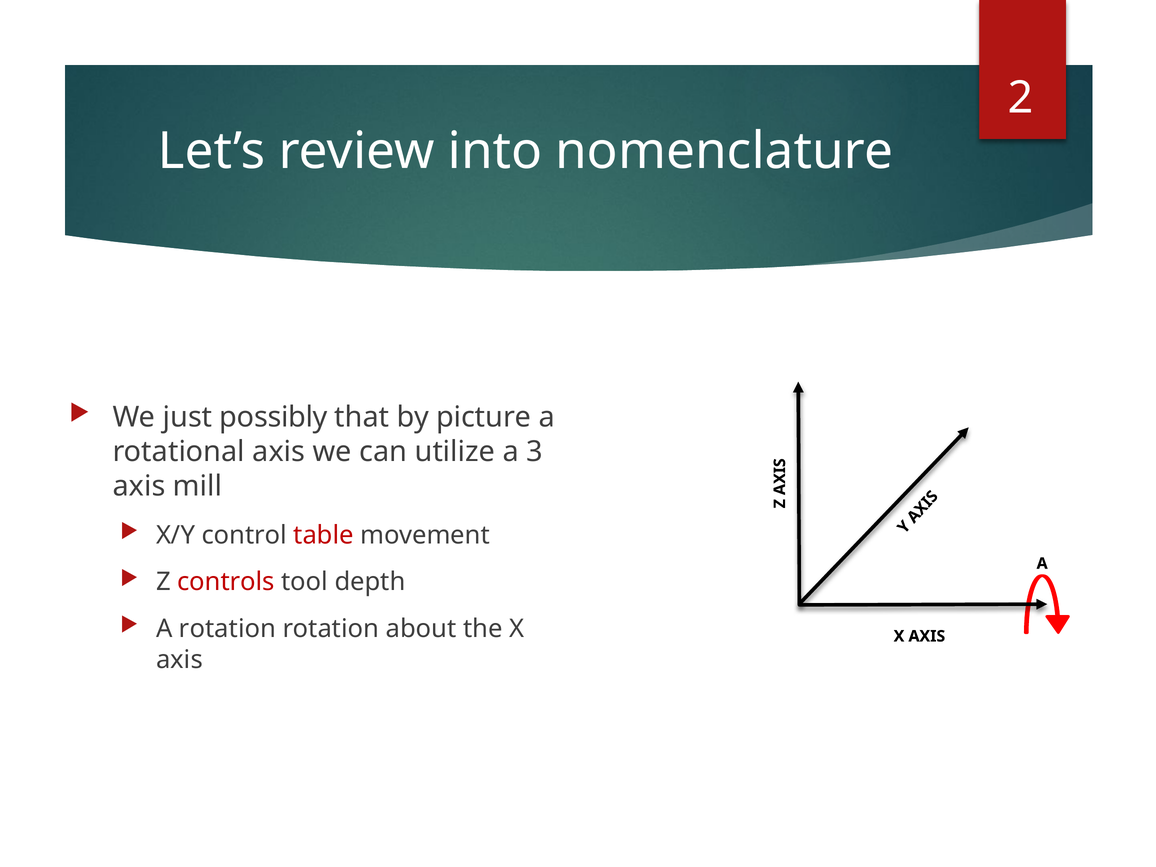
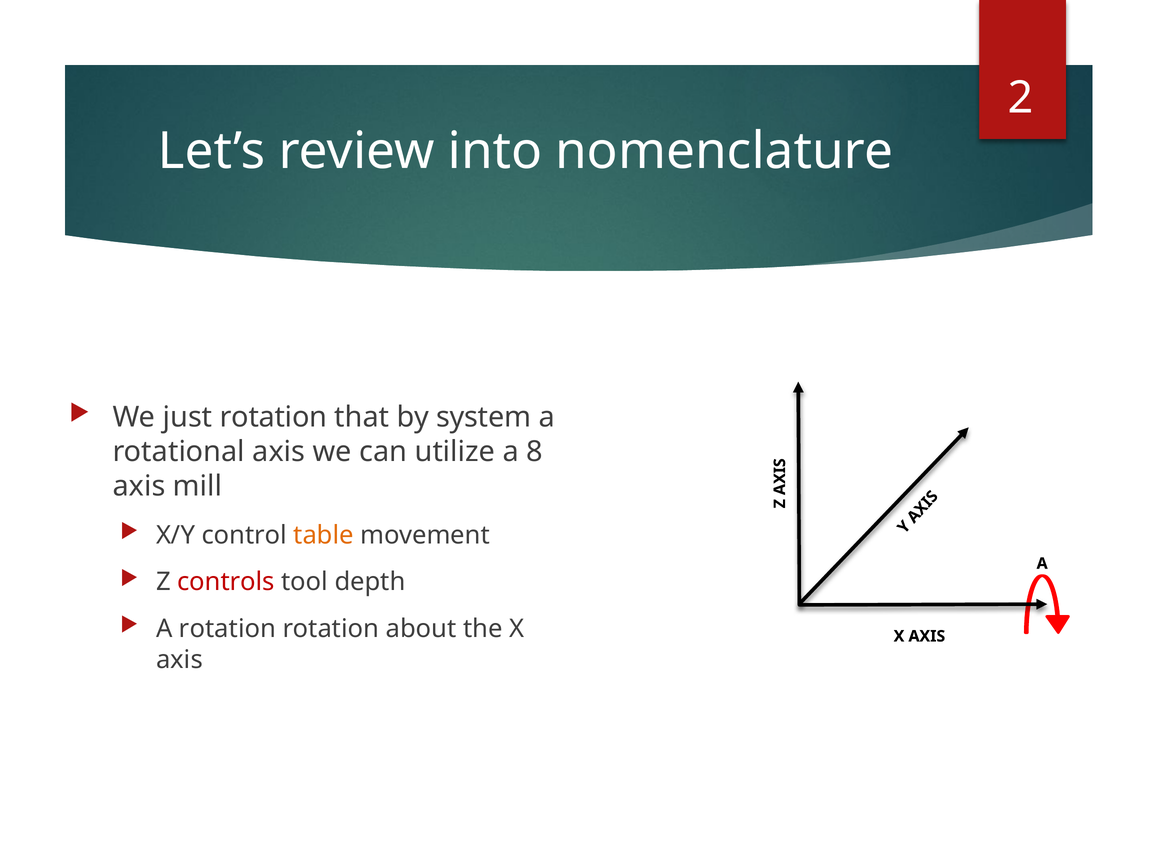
just possibly: possibly -> rotation (274, 417)
picture: picture -> system (484, 417)
3: 3 -> 8 (534, 452)
table colour: red -> orange (324, 535)
